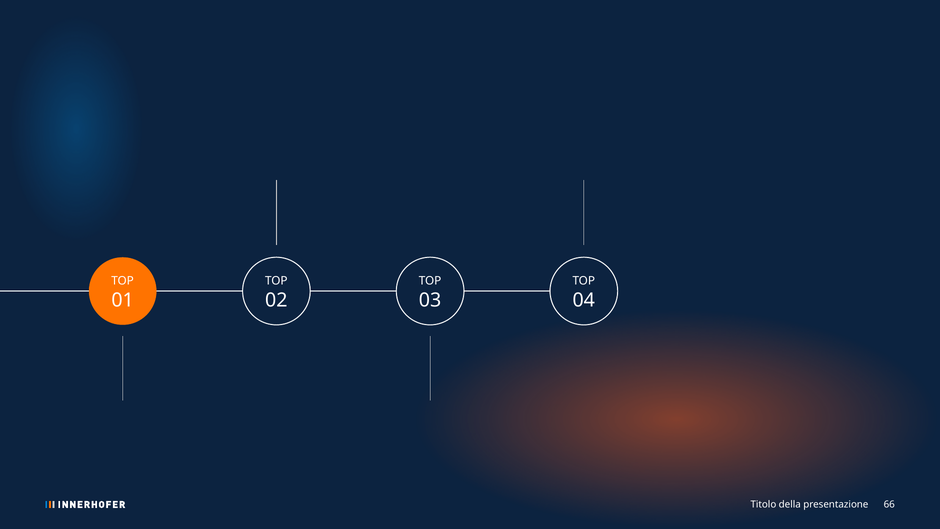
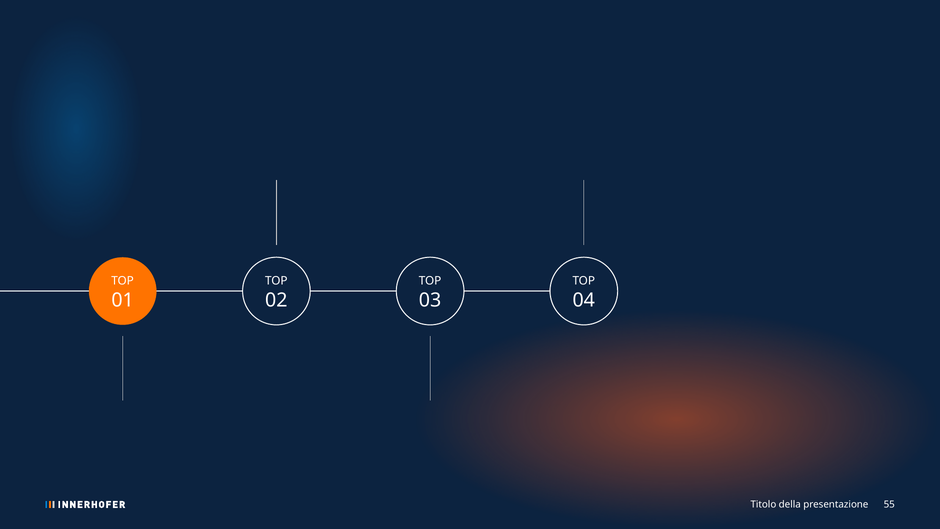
66: 66 -> 55 (889, 504)
